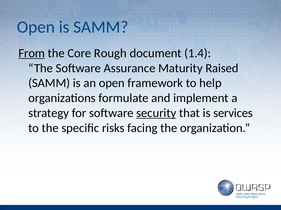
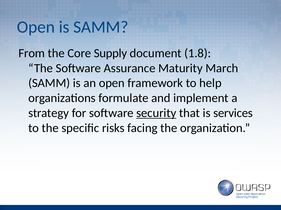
From underline: present -> none (32, 53)
Rough: Rough -> Supply (110, 53)
1.4: 1.4 -> 1.8 (198, 53)
Raised: Raised -> March (222, 68)
